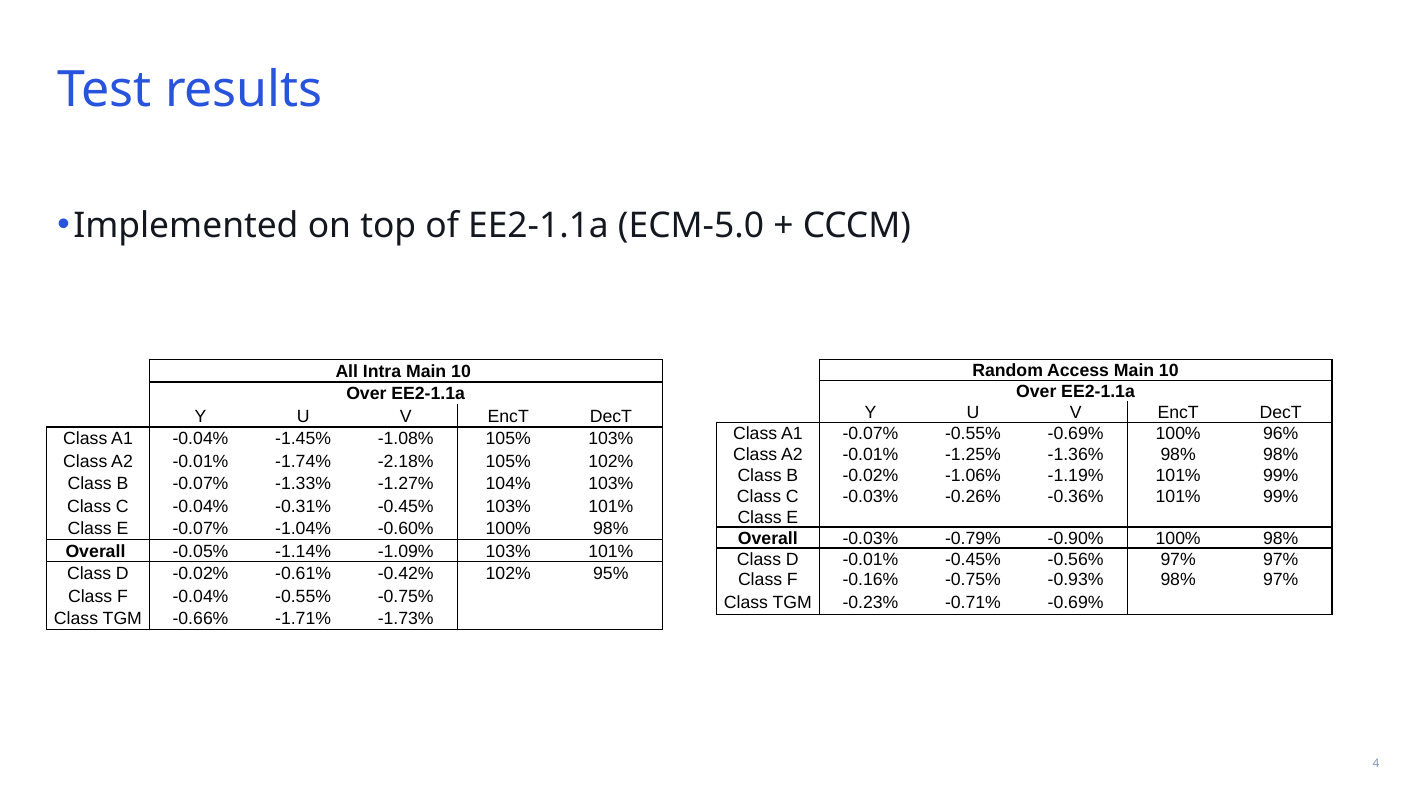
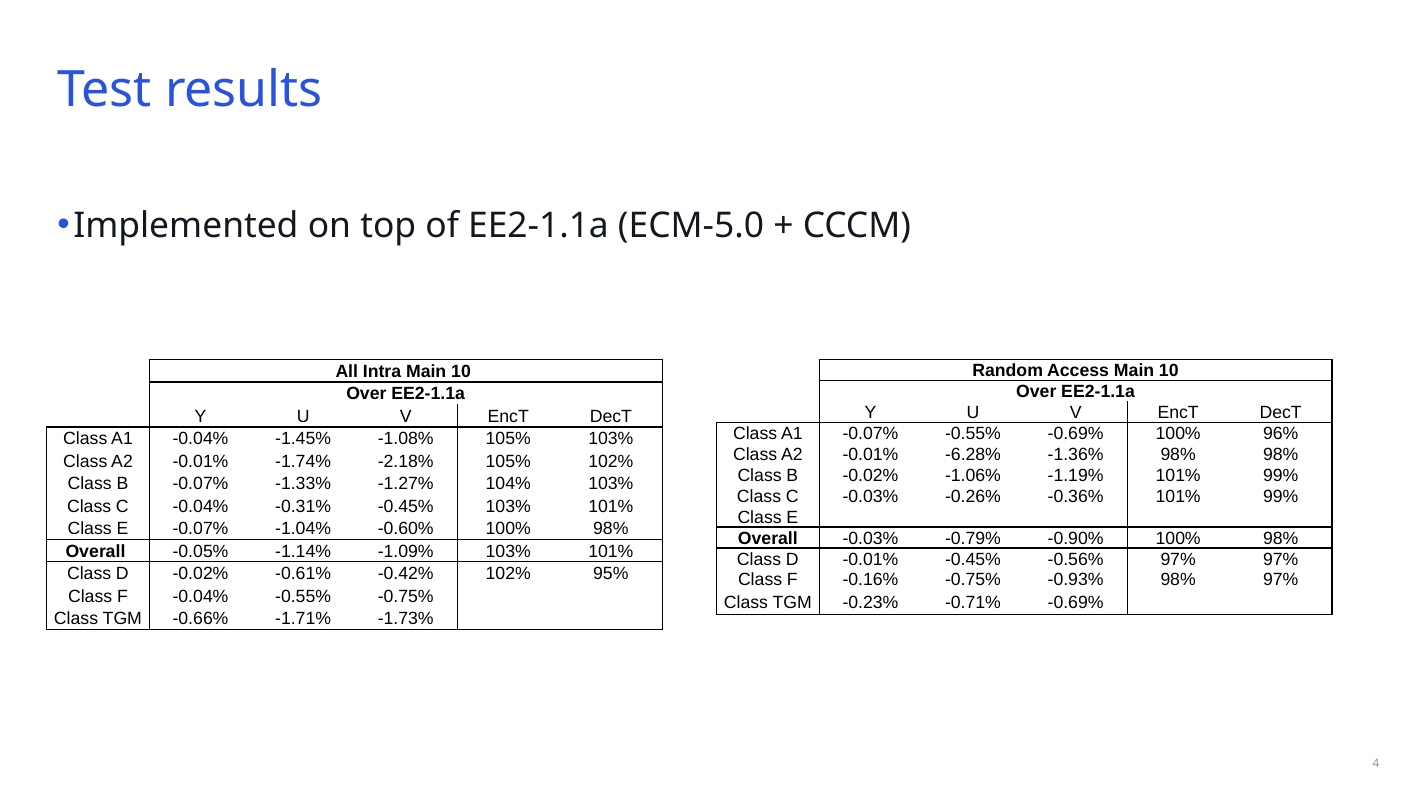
-1.25%: -1.25% -> -6.28% (973, 455)
